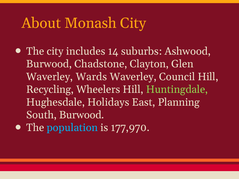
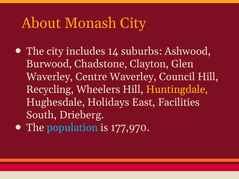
Wards: Wards -> Centre (91, 77)
Huntingdale colour: light green -> yellow (177, 90)
Planning: Planning -> Facilities (179, 102)
South Burwood: Burwood -> Drieberg (82, 115)
